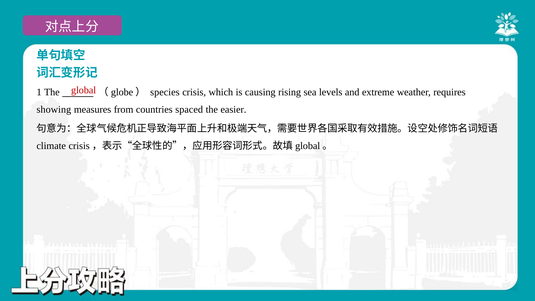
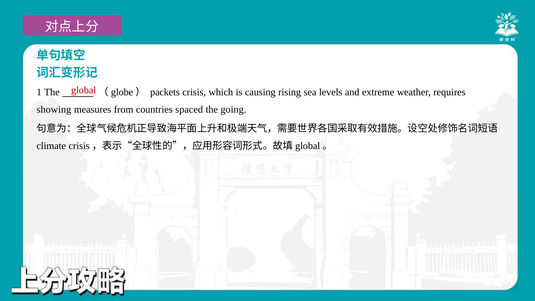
species: species -> packets (165, 92)
easier: easier -> going (233, 109)
